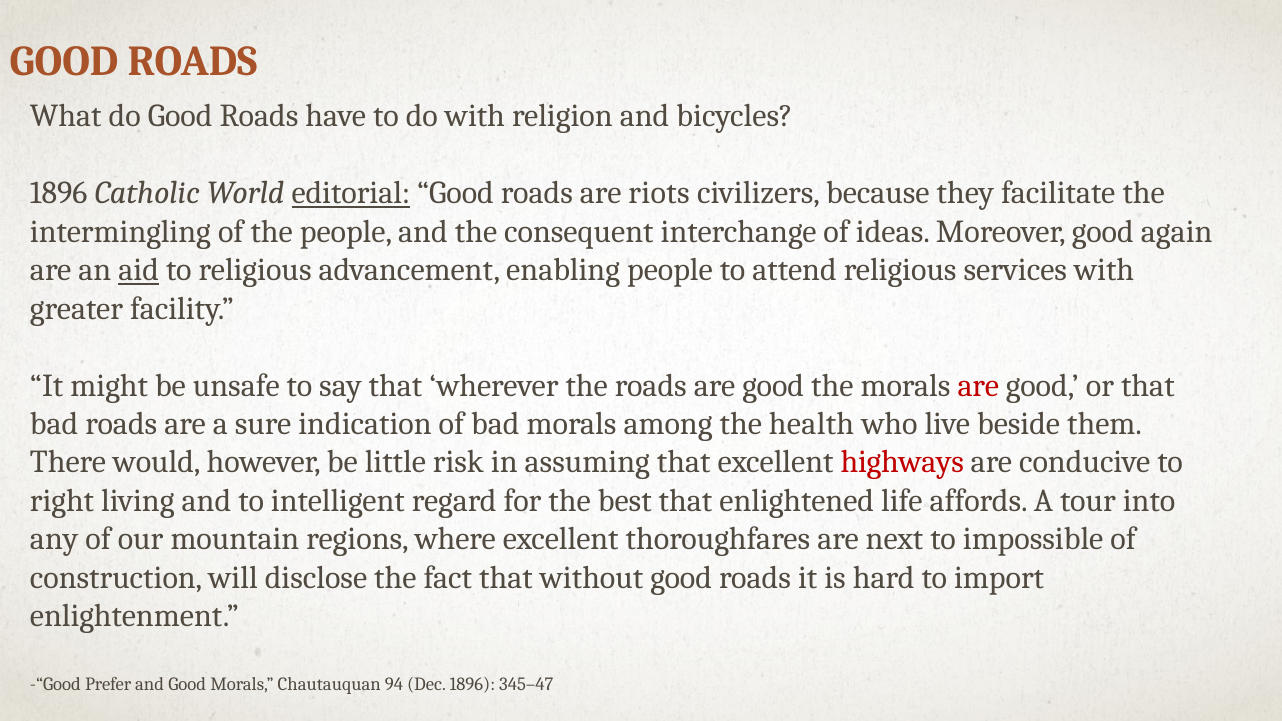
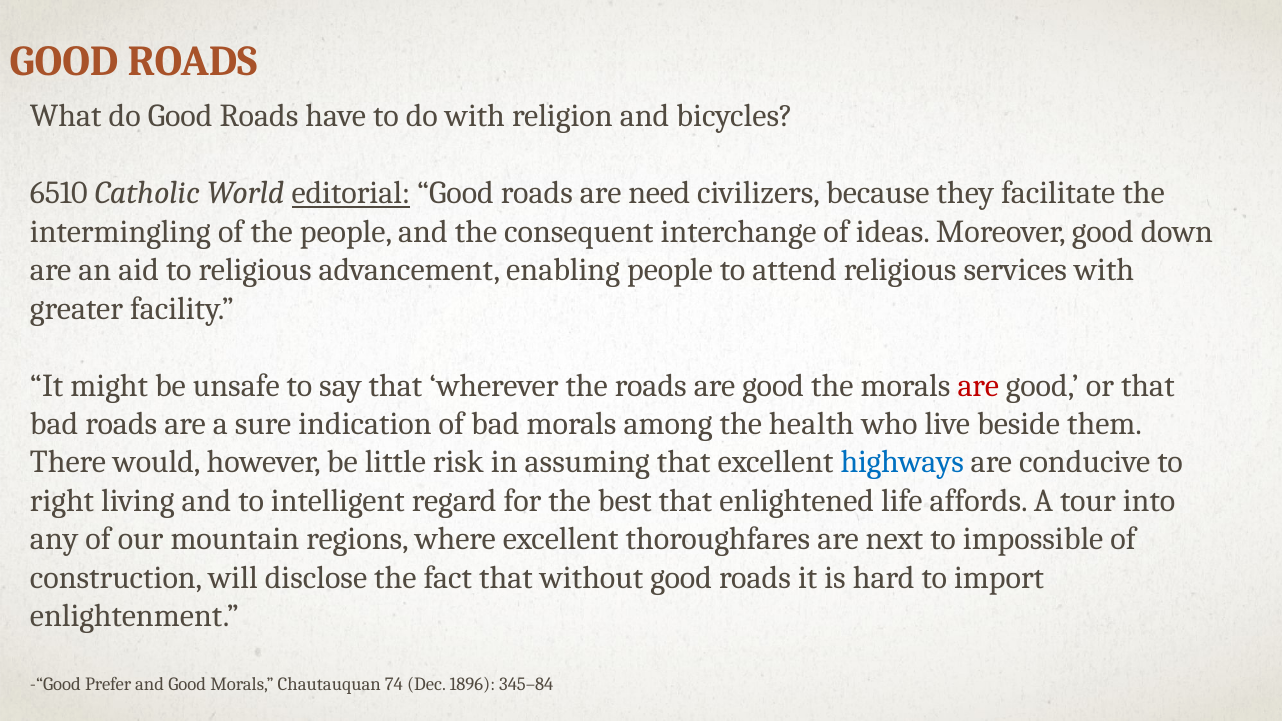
1896: 1896 -> 6510 (59, 193)
riots: riots -> need (659, 193)
again: again -> down (1177, 232)
aid underline: present -> none (139, 270)
highways colour: red -> blue (902, 462)
94: 94 -> 74 (394, 684)
345–47: 345–47 -> 345–84 (526, 684)
